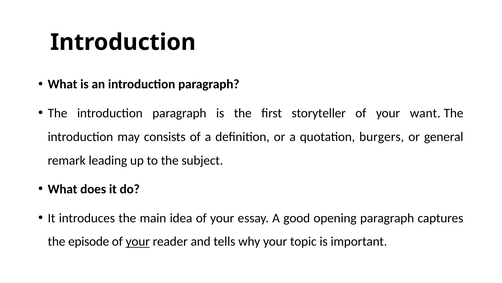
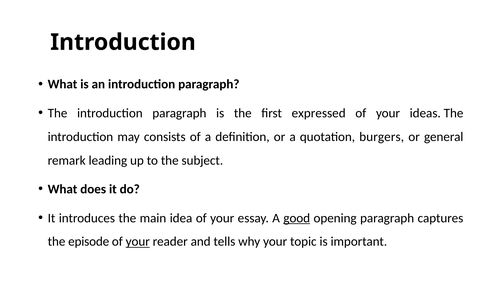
storyteller: storyteller -> expressed (319, 113)
want: want -> ideas (425, 113)
good underline: none -> present (297, 218)
